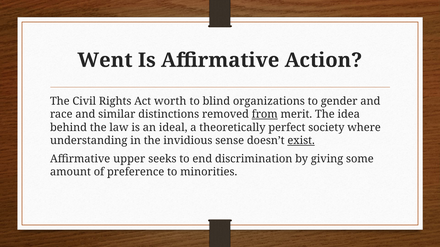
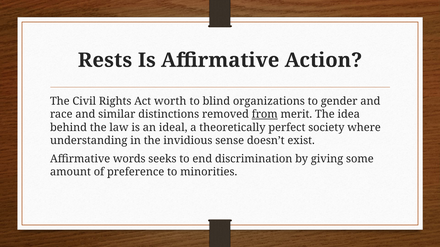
Went: Went -> Rests (105, 60)
exist underline: present -> none (301, 141)
upper: upper -> words (129, 159)
